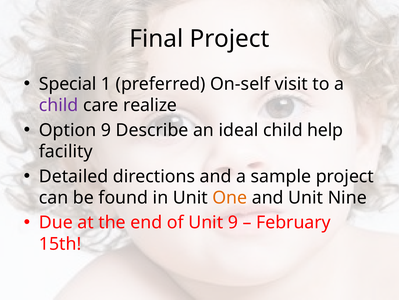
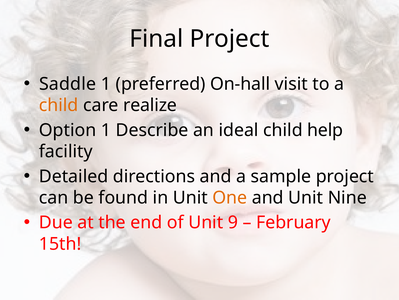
Special: Special -> Saddle (68, 84)
On-self: On-self -> On-hall (240, 84)
child colour: purple -> orange (59, 105)
Option 9: 9 -> 1 (106, 130)
